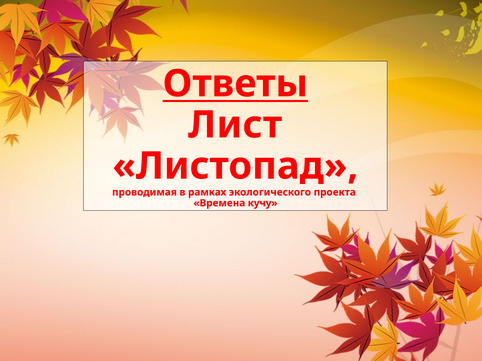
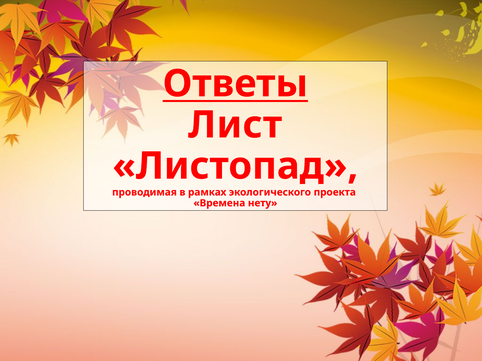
кучу: кучу -> нету (263, 203)
